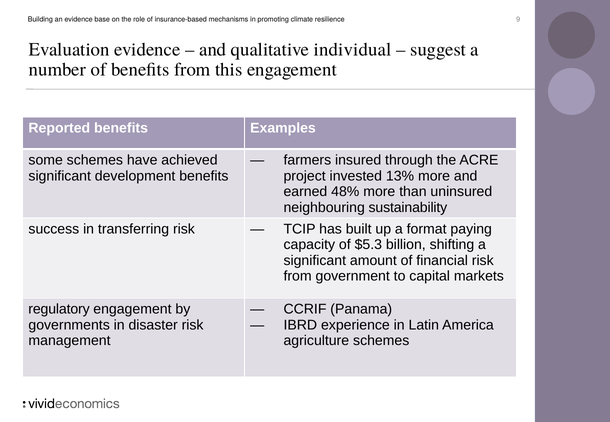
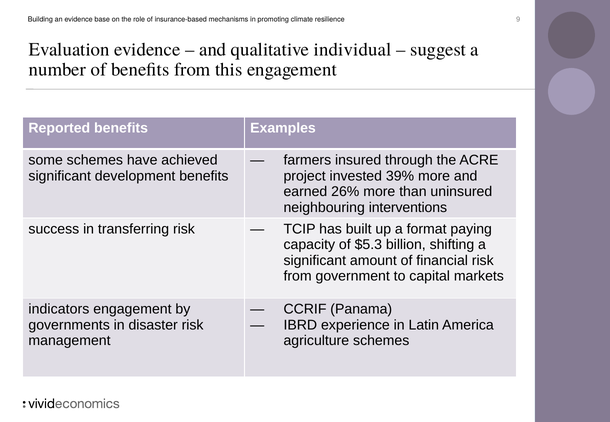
13%: 13% -> 39% (400, 176)
48%: 48% -> 26% (345, 192)
sustainability: sustainability -> interventions (408, 208)
regulatory: regulatory -> indicators (59, 310)
